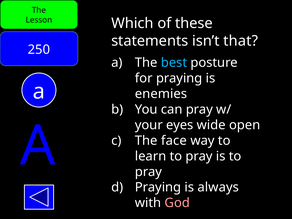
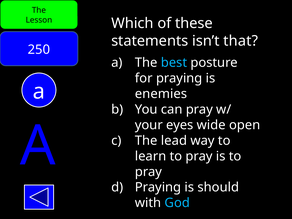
face: face -> lead (174, 141)
always: always -> should (218, 187)
God colour: pink -> light blue (177, 203)
